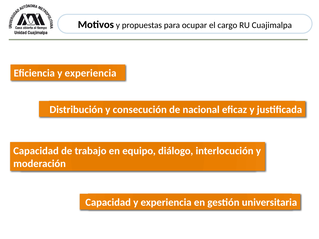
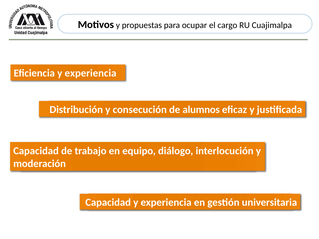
nacional: nacional -> alumnos (201, 110)
